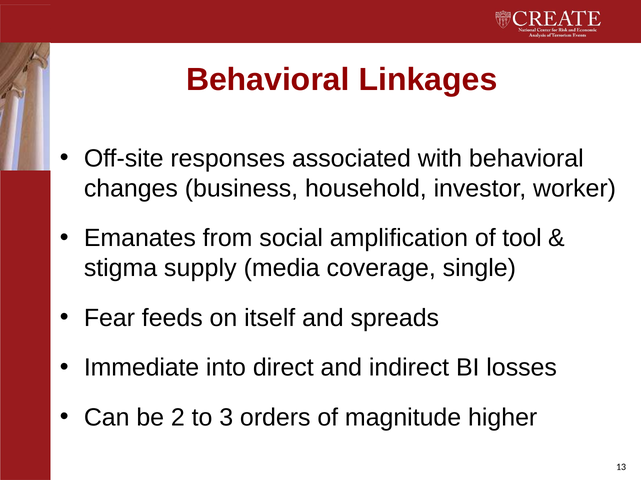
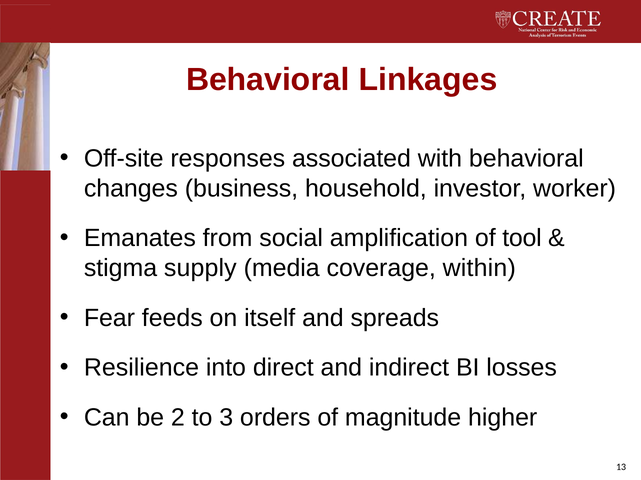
single: single -> within (479, 269)
Immediate: Immediate -> Resilience (141, 368)
